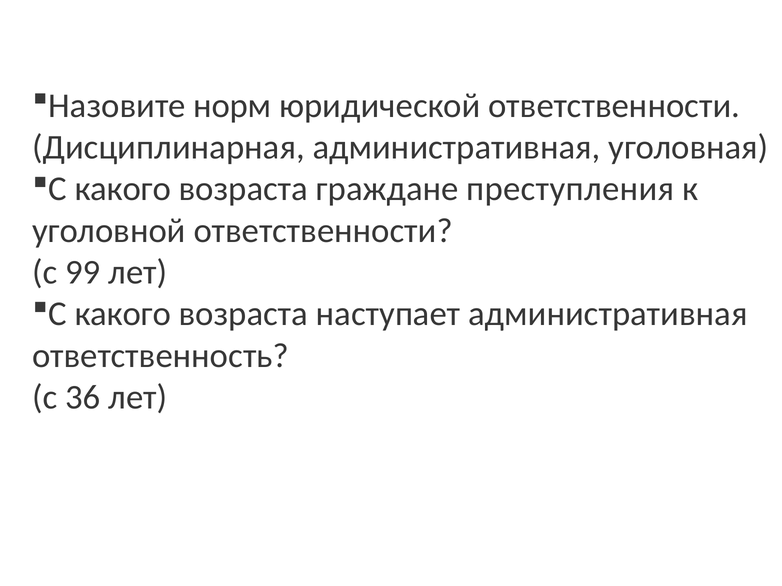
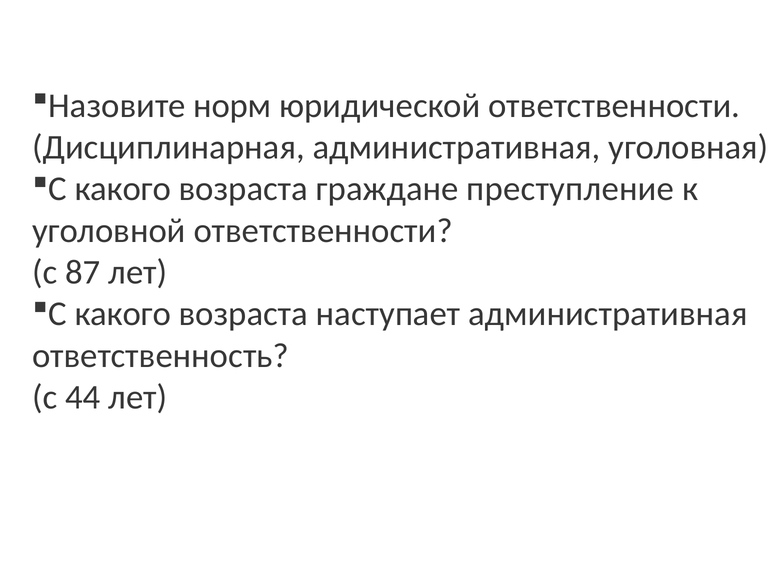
преступления: преступления -> преступление (570, 189)
99: 99 -> 87 (83, 273)
36: 36 -> 44 (83, 398)
